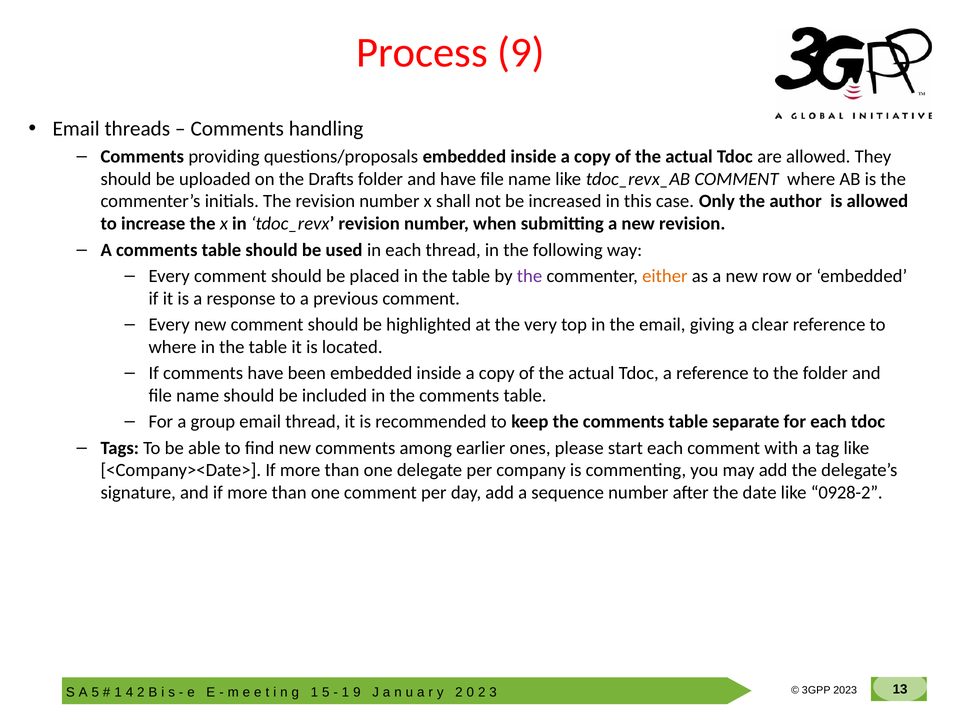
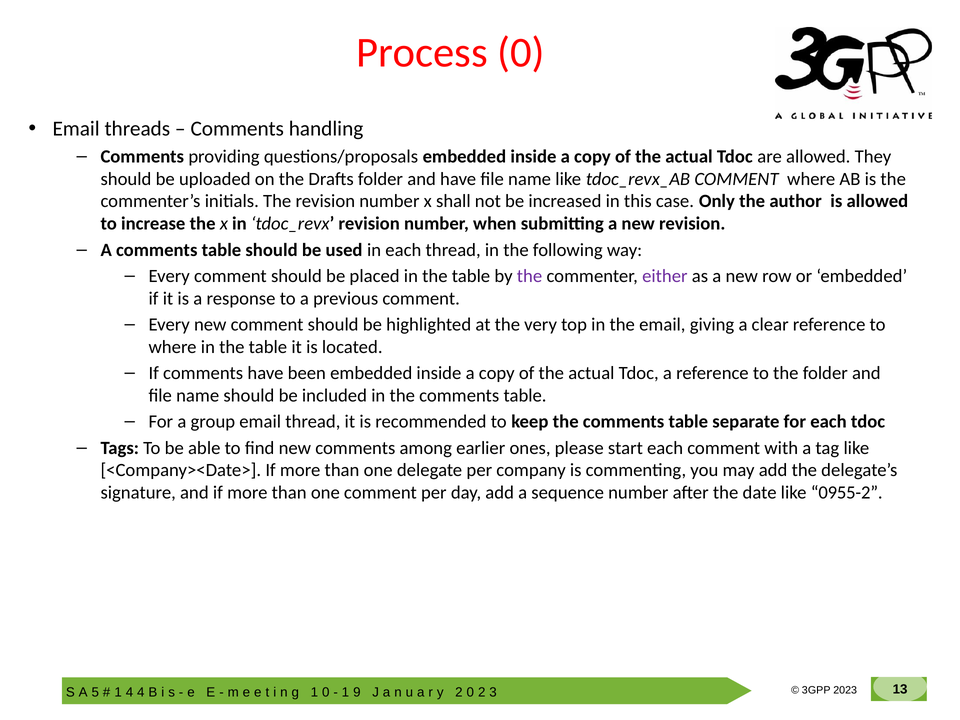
Process 9: 9 -> 0 (521, 53)
either colour: orange -> purple (665, 276)
0928-2: 0928-2 -> 0955-2 (847, 493)
2: 2 -> 4 (141, 692)
5: 5 -> 0 (326, 692)
